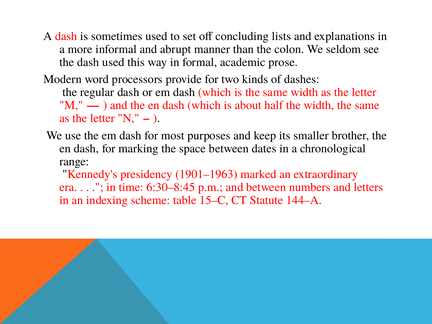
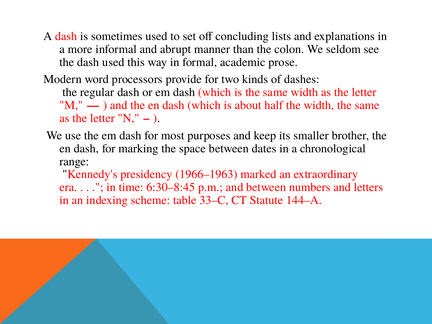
1901–1963: 1901–1963 -> 1966–1963 (207, 174)
15–C: 15–C -> 33–C (214, 200)
